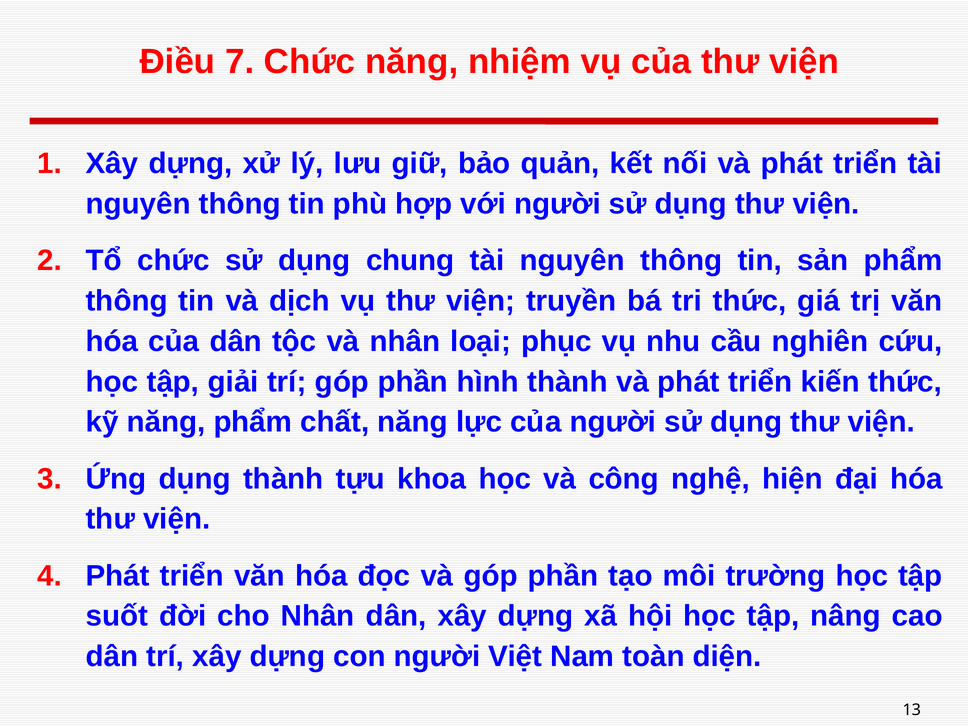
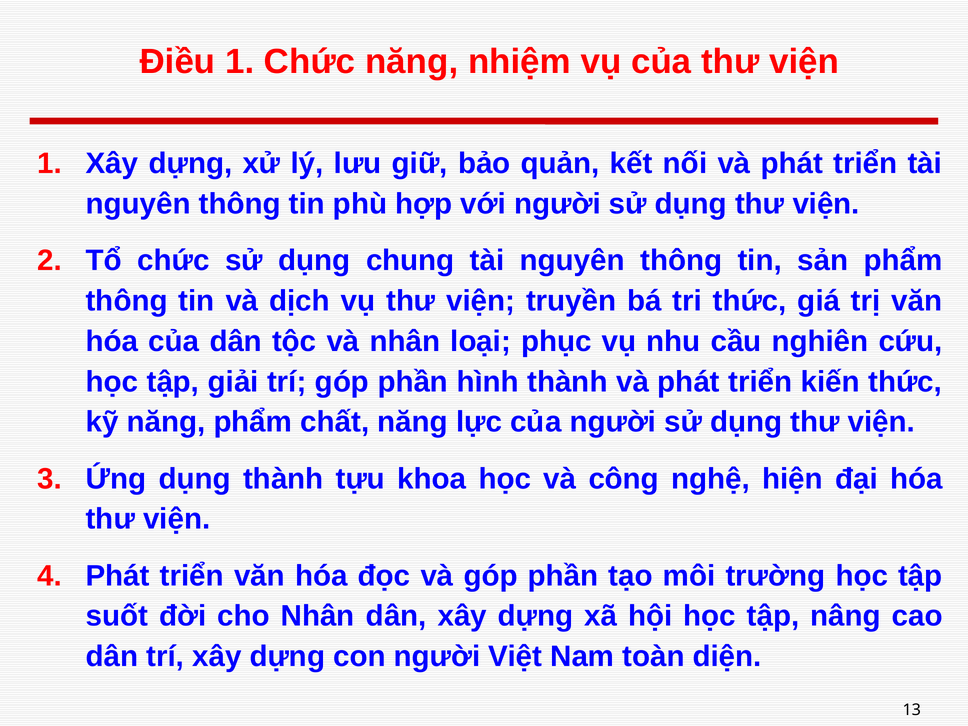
Điều 7: 7 -> 1 (240, 62)
